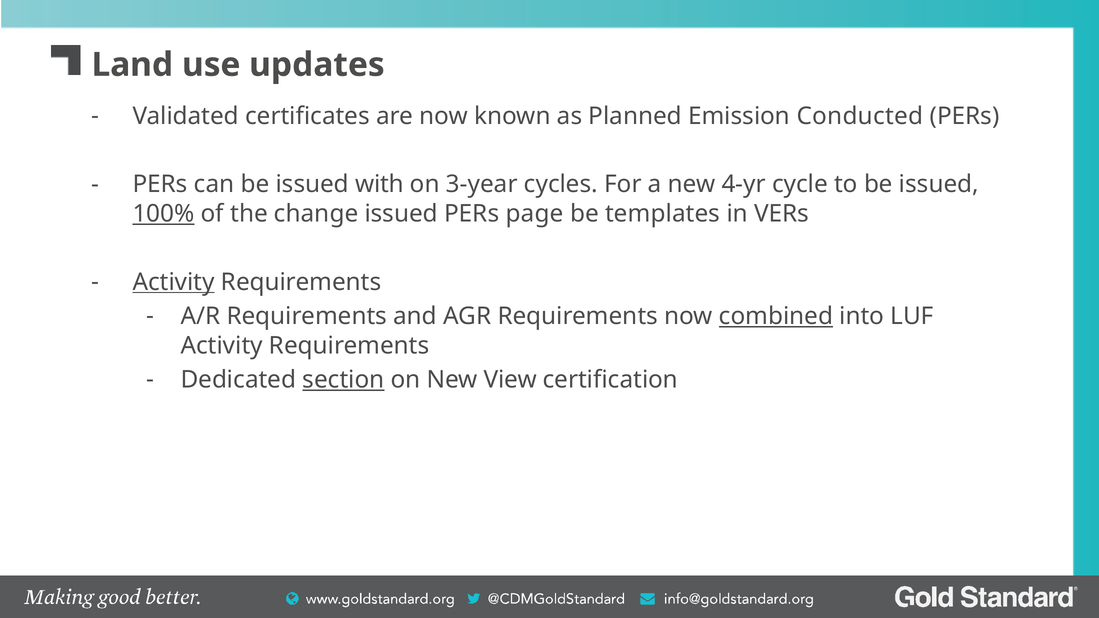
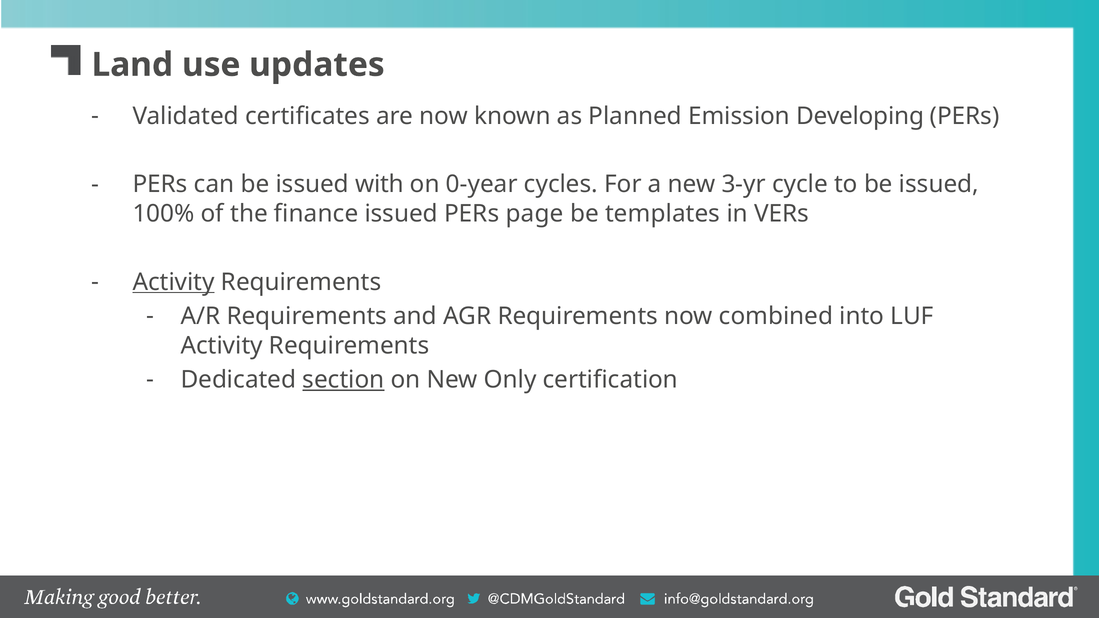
Conducted: Conducted -> Developing (860, 116)
3-year: 3-year -> 0-year (482, 184)
4-yr: 4-yr -> 3-yr (744, 184)
100% underline: present -> none (164, 214)
change: change -> finance (316, 214)
combined underline: present -> none (776, 316)
View: View -> Only (510, 380)
